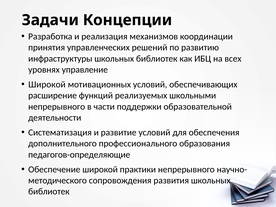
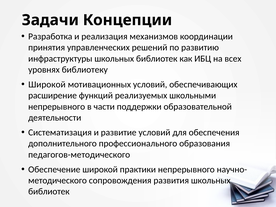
управление: управление -> библиотеку (85, 70)
педагогов-определяющие: педагогов-определяющие -> педагогов-методического (79, 155)
